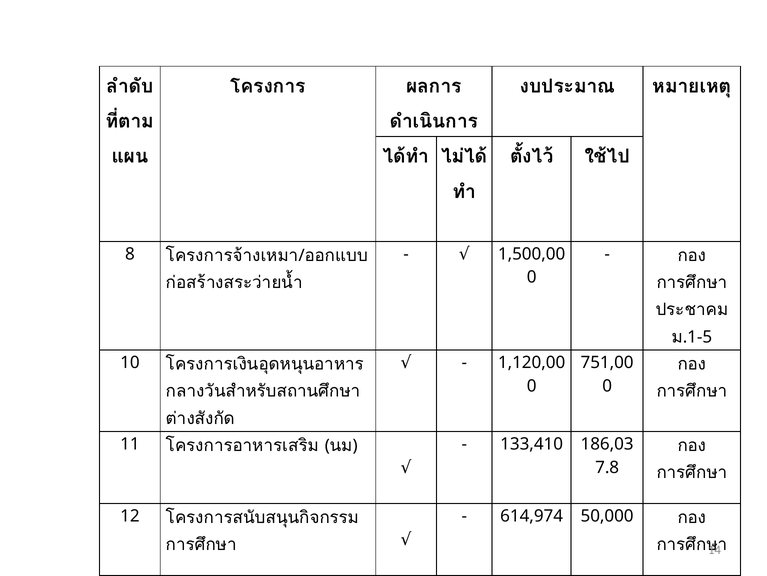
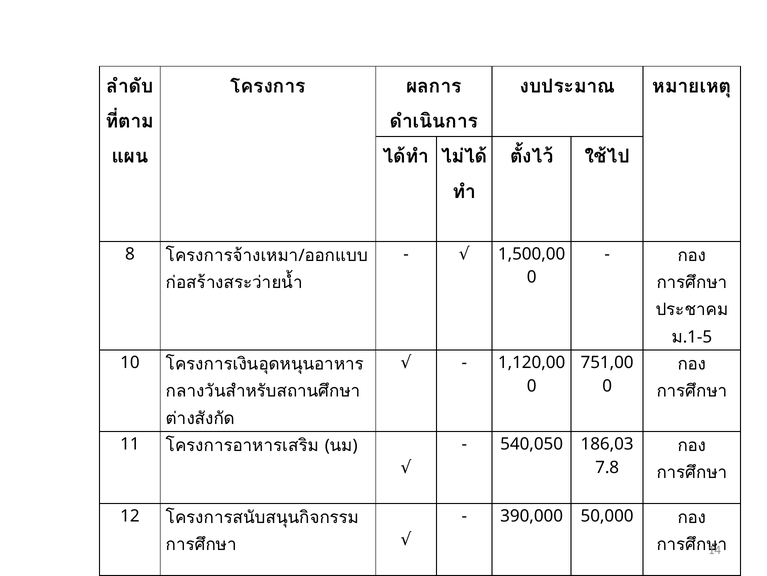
133,410: 133,410 -> 540,050 (532, 444)
614,974: 614,974 -> 390,000 (532, 516)
